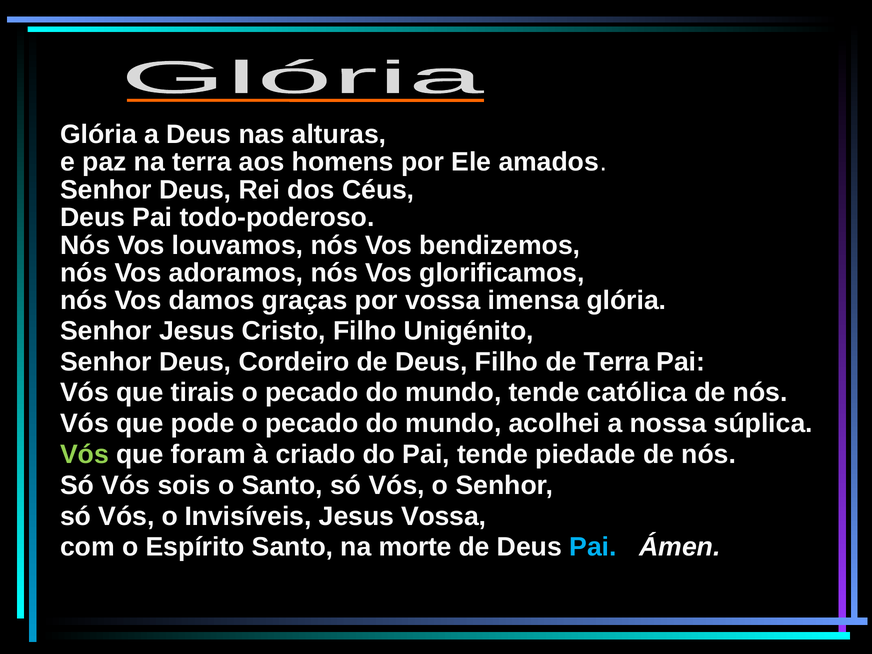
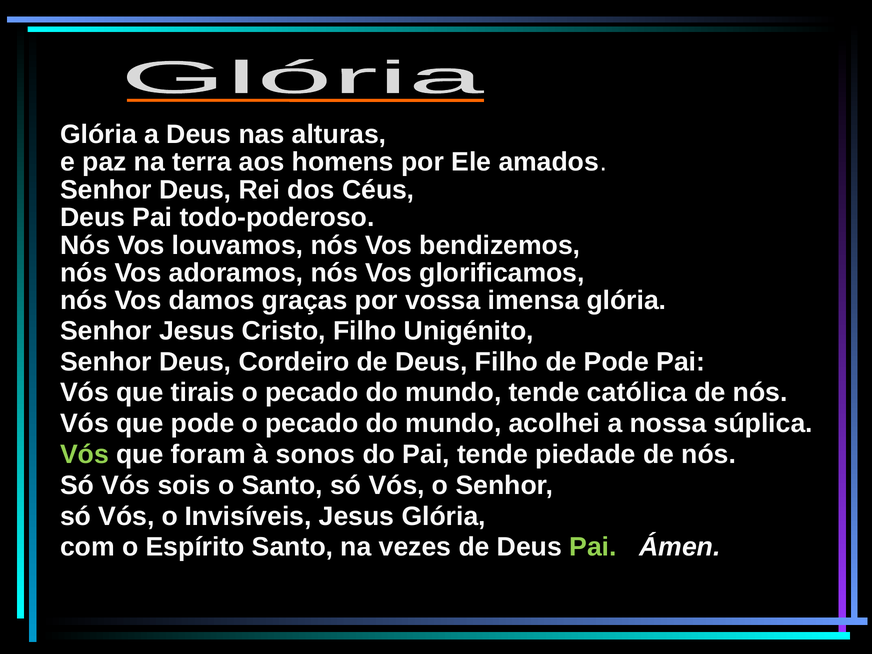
de Terra: Terra -> Pode (616, 362)
criado: criado -> sonos (315, 455)
Jesus Vossa: Vossa -> Glória (444, 516)
morte: morte -> vezes (415, 547)
Pai colour: light blue -> light green (593, 547)
